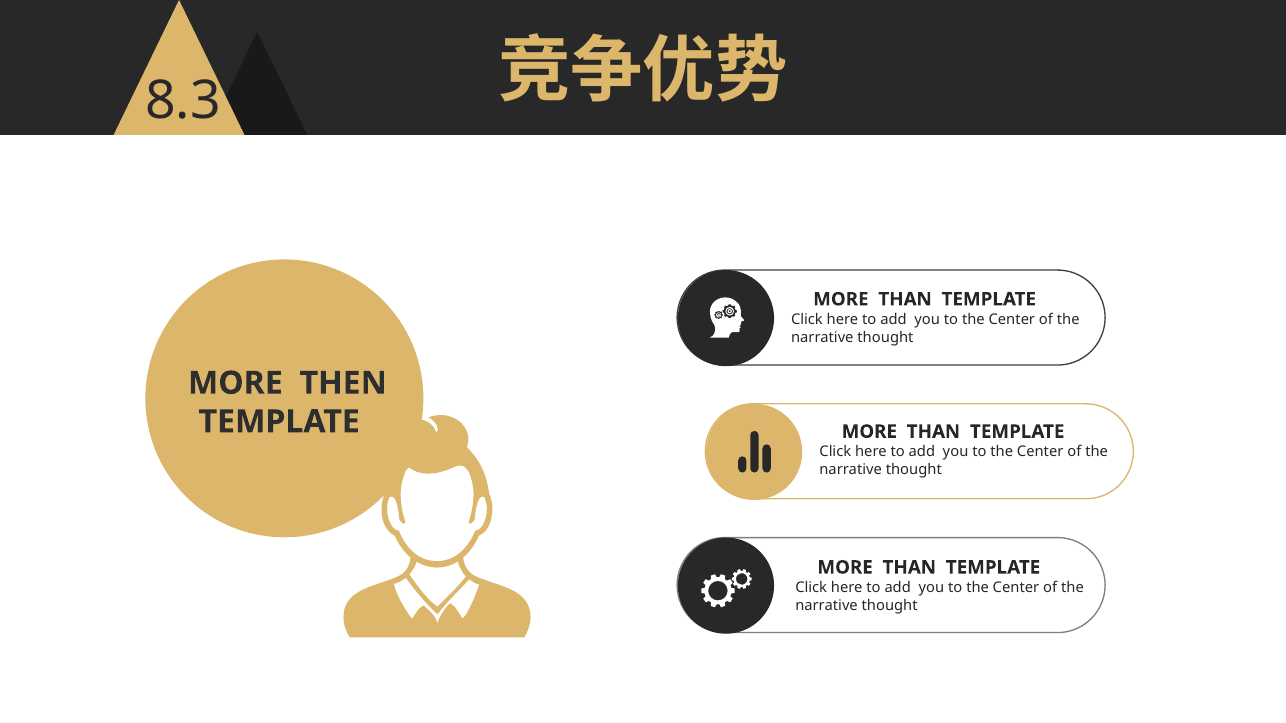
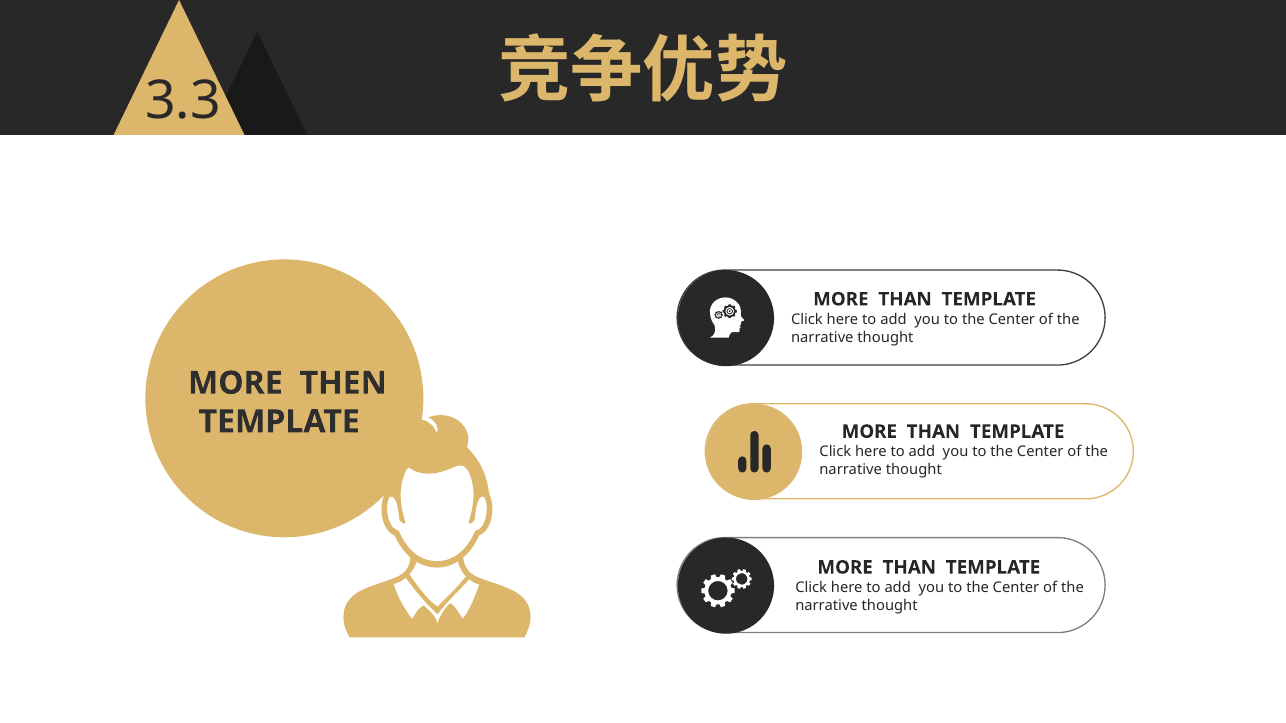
8.3: 8.3 -> 3.3 (183, 101)
